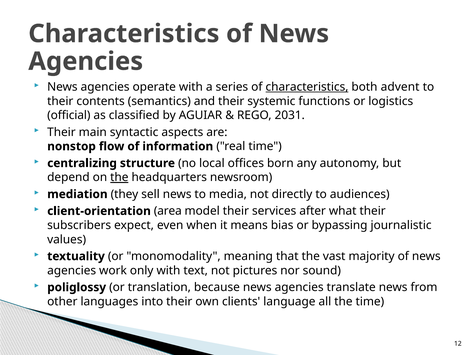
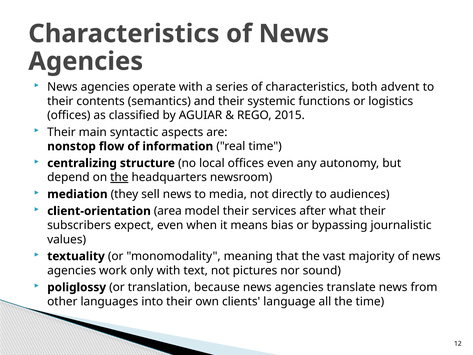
characteristics underline: present -> none (307, 87)
official: official -> offices (69, 115)
2031: 2031 -> 2015 (290, 115)
offices born: born -> even (280, 163)
